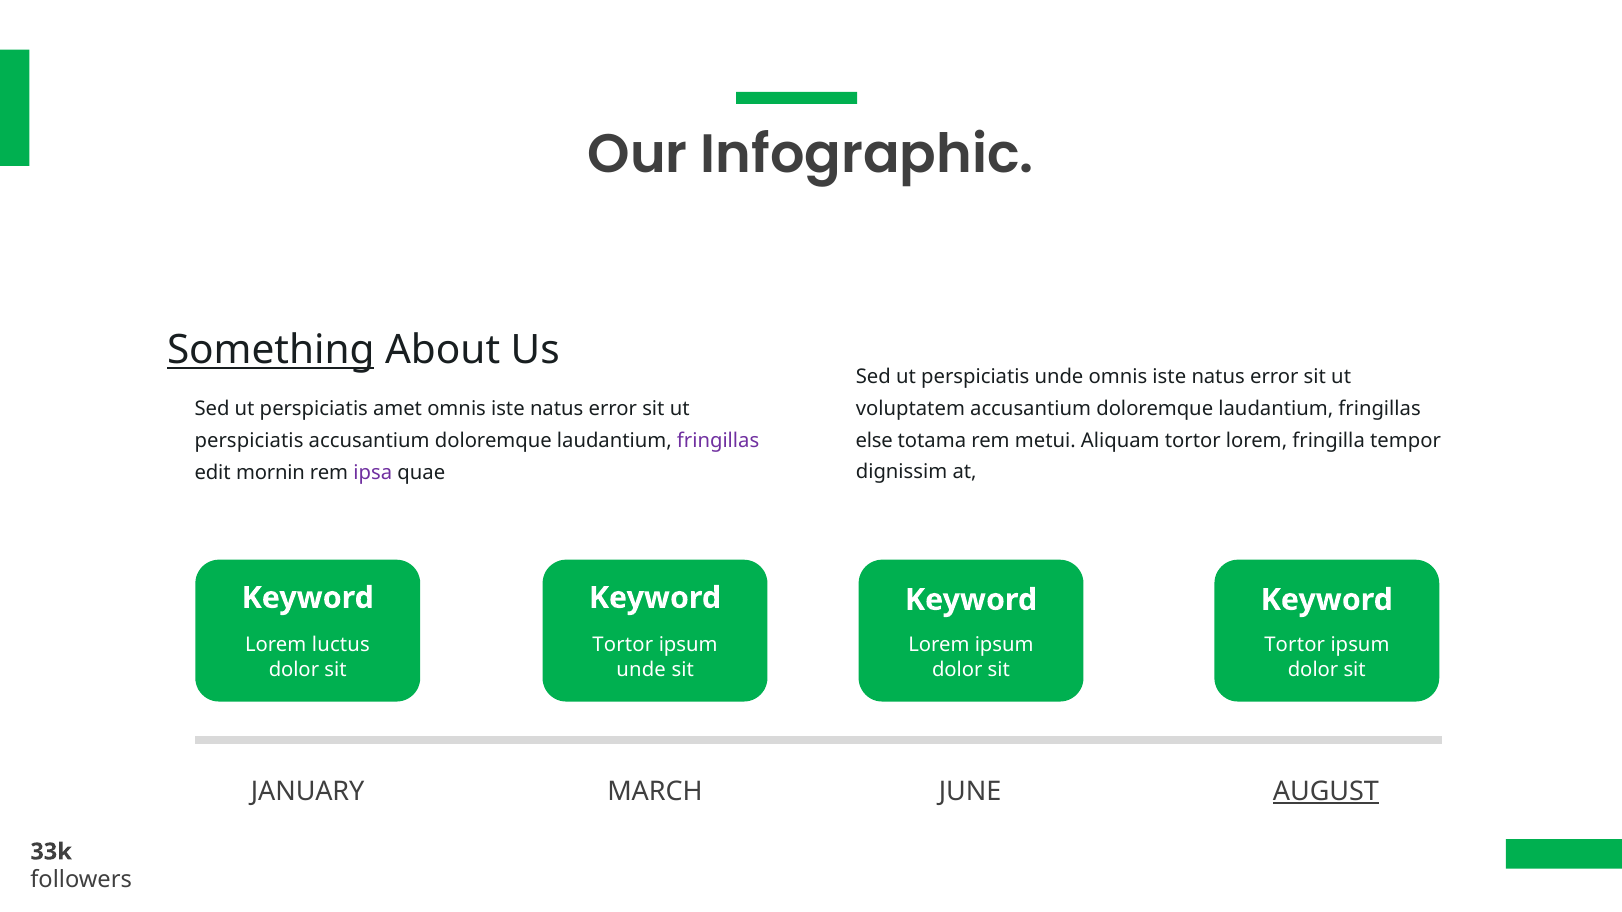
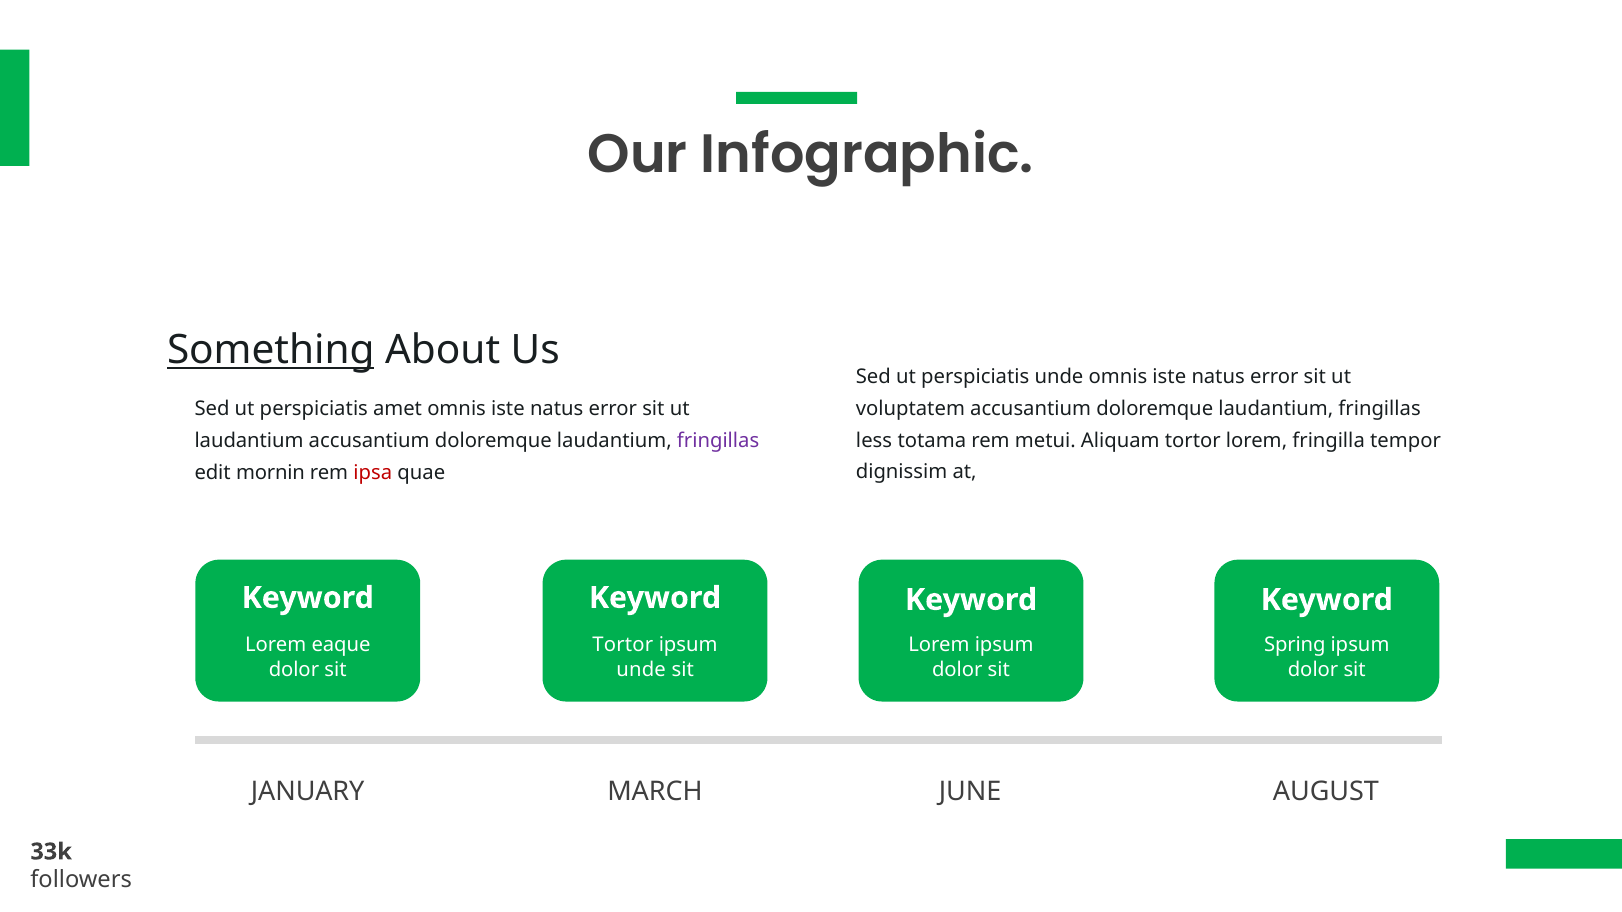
else: else -> less (874, 441)
perspiciatis: perspiciatis -> laudantium (249, 441)
ipsa colour: purple -> red (373, 473)
luctus: luctus -> eaque (341, 645)
Tortor: Tortor -> Spring (1295, 645)
AUGUST underline: present -> none (1326, 792)
